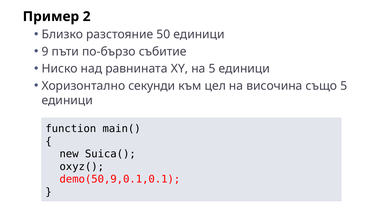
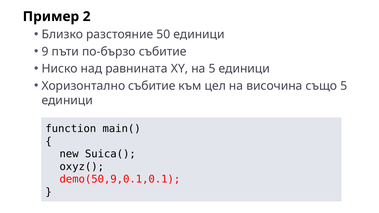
Хоризонтално секунди: секунди -> събитие (152, 86)
